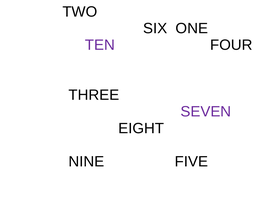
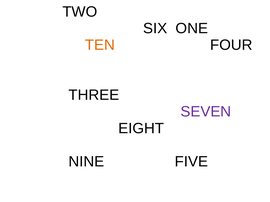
TEN colour: purple -> orange (100, 45)
